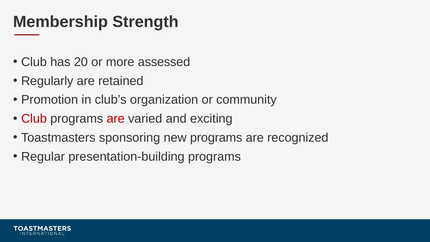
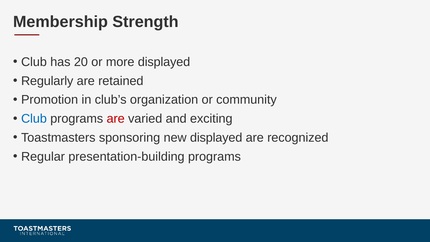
more assessed: assessed -> displayed (164, 62)
Club colour: red -> blue (34, 119)
new programs: programs -> displayed (216, 138)
